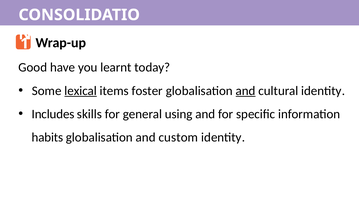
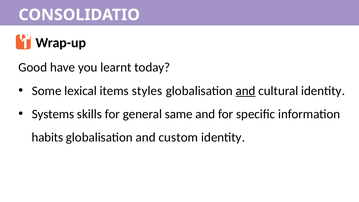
lexical underline: present -> none (81, 91)
foster: foster -> styles (147, 91)
Includes: Includes -> Systems (53, 114)
using: using -> same (179, 114)
